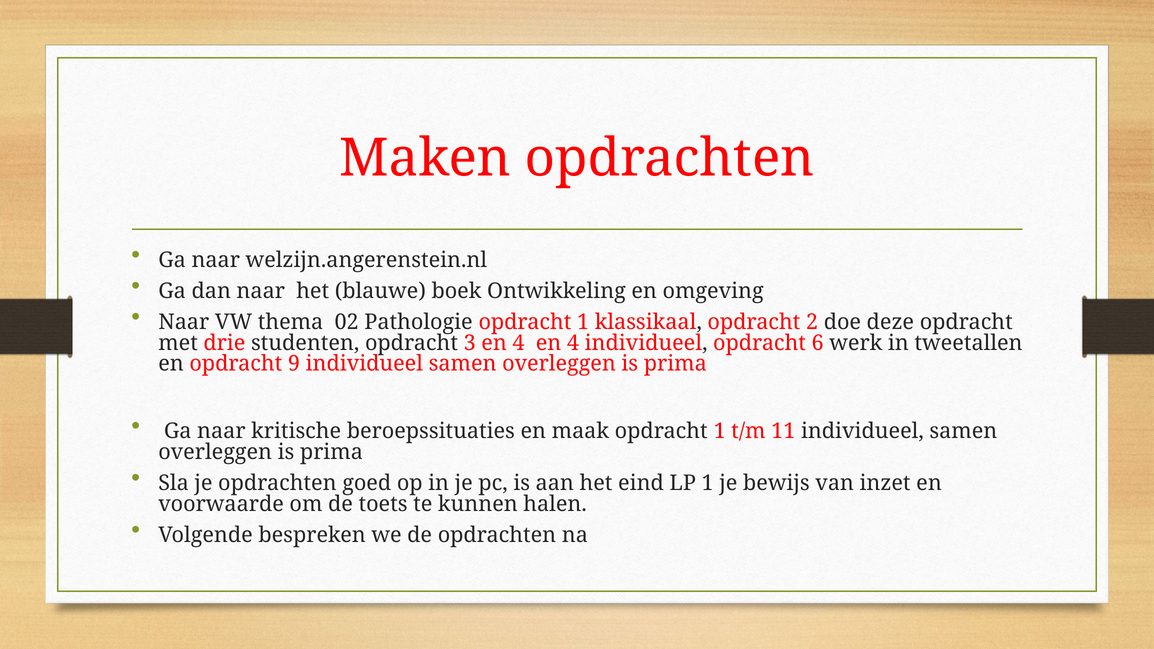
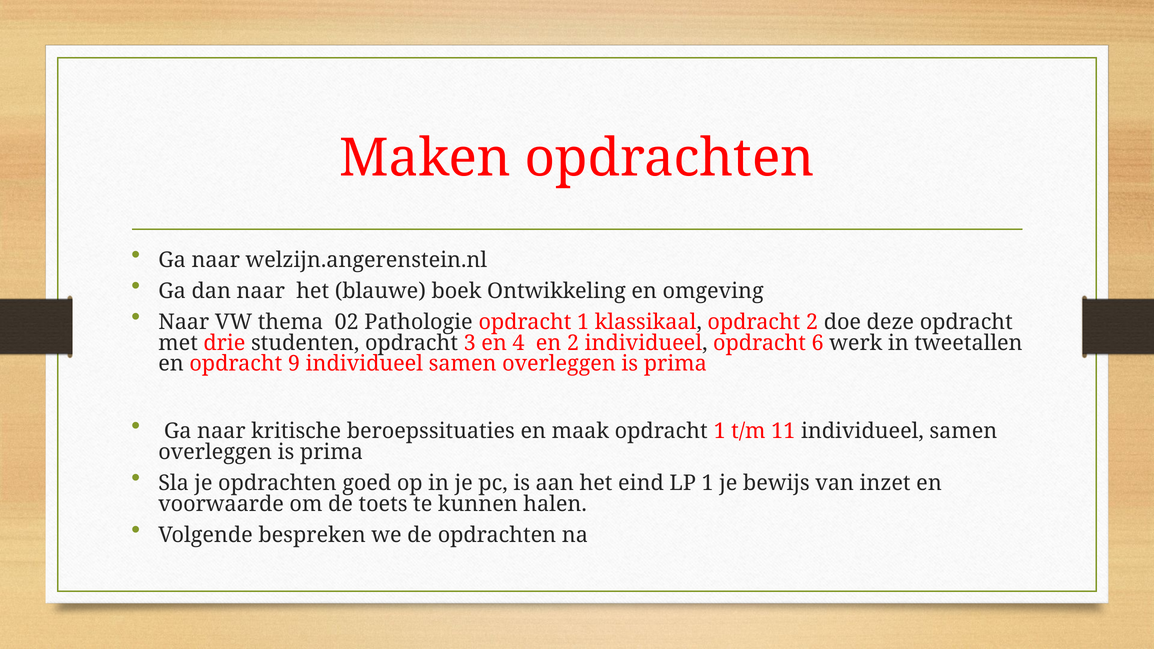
4 en 4: 4 -> 2 (573, 343)
